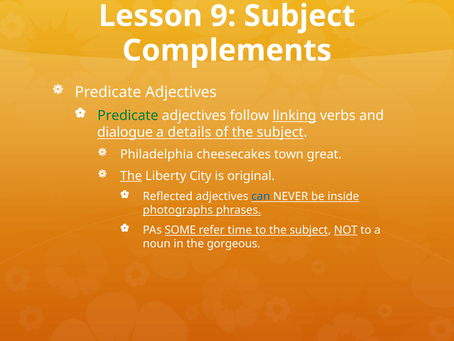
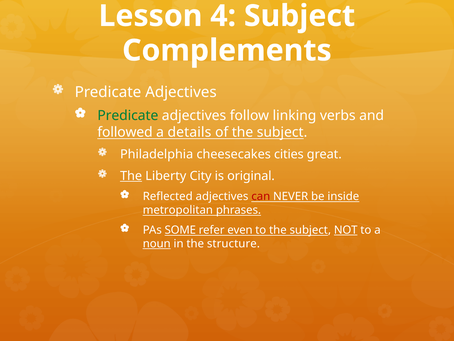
9: 9 -> 4 (223, 16)
linking underline: present -> none (294, 115)
dialogue: dialogue -> followed (125, 132)
town: town -> cities (289, 154)
can colour: blue -> red (261, 196)
photographs: photographs -> metropolitan (178, 210)
time: time -> even (240, 230)
noun underline: none -> present (157, 243)
gorgeous: gorgeous -> structure (233, 243)
